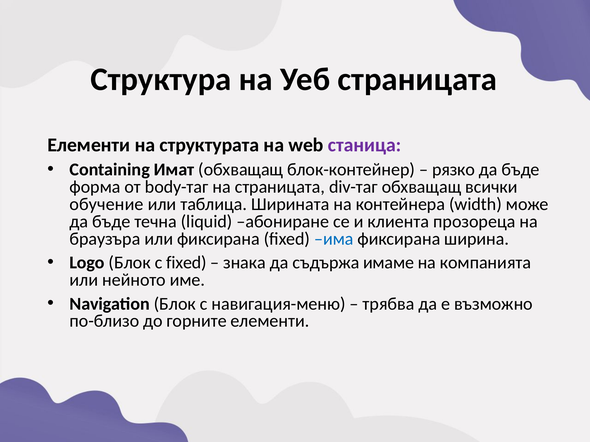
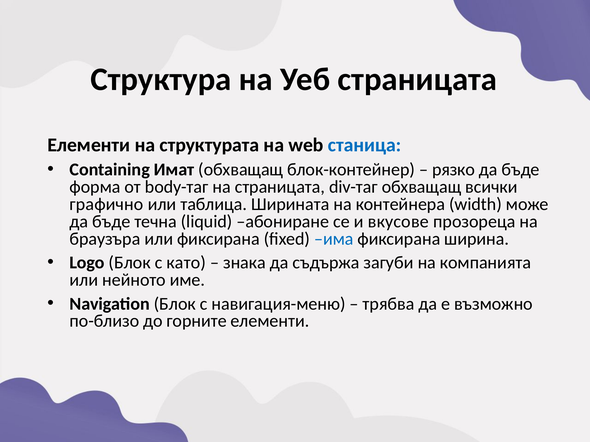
станица colour: purple -> blue (365, 145)
обучение: обучение -> графично (107, 204)
клиента: клиента -> вкусове (398, 222)
с fixed: fixed -> като (186, 263)
имаме: имаме -> загуби (388, 263)
